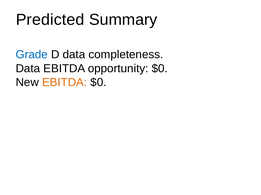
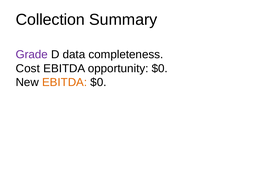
Predicted: Predicted -> Collection (50, 20)
Grade colour: blue -> purple (32, 55)
Data: Data -> Cost (28, 69)
